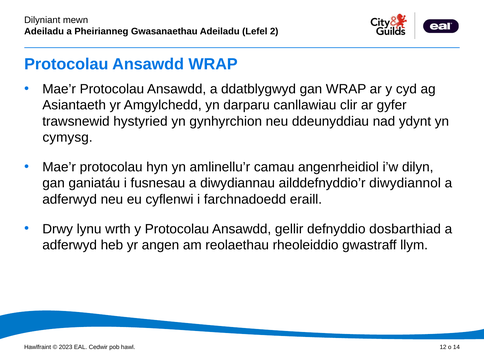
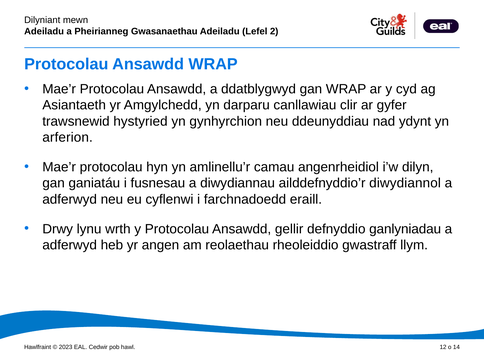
cymysg: cymysg -> arferion (68, 137)
dosbarthiad: dosbarthiad -> ganlyniadau (405, 229)
